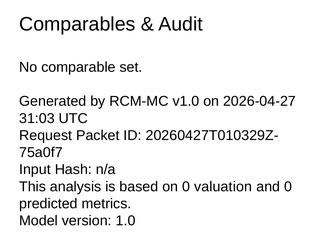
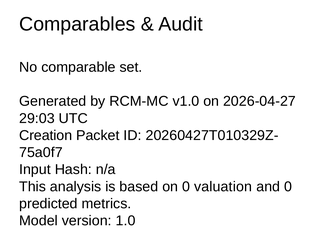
31:03: 31:03 -> 29:03 (37, 118)
Request: Request -> Creation (46, 135)
